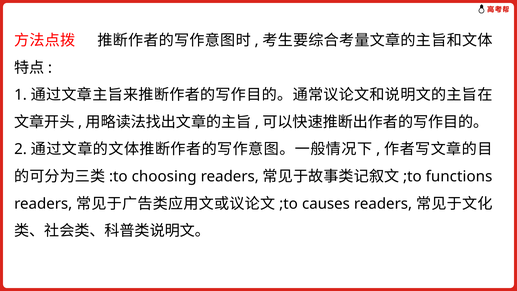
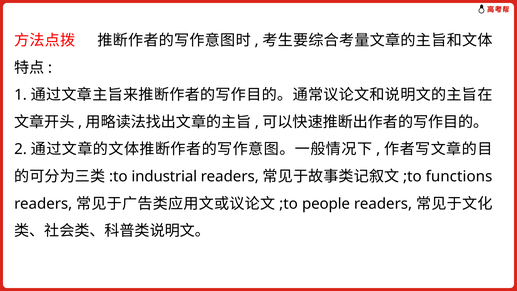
choosing: choosing -> industrial (164, 176)
causes: causes -> people (326, 204)
